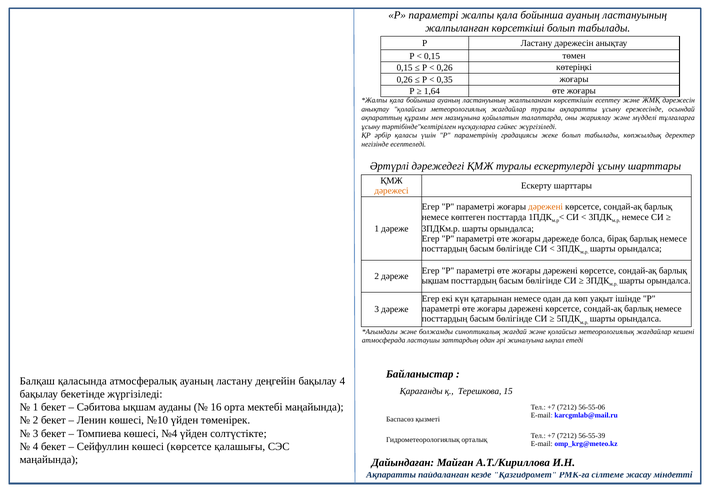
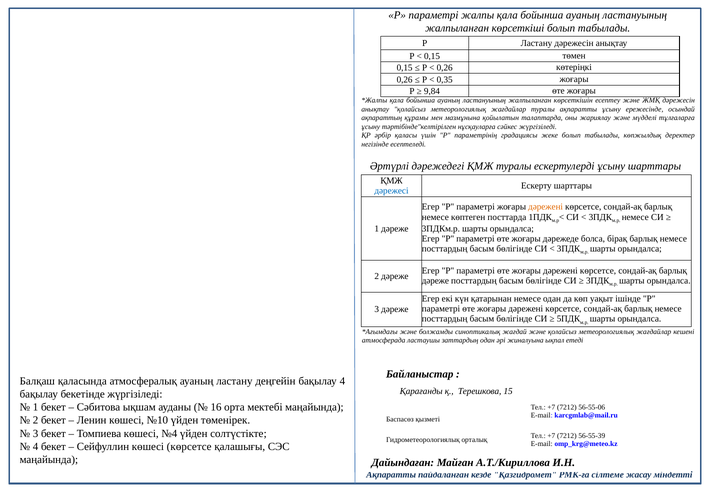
1,64: 1,64 -> 9,84 (432, 91)
дәрежесі colour: orange -> blue (391, 191)
ықшам: ықшам -> дәреже (435, 280)
